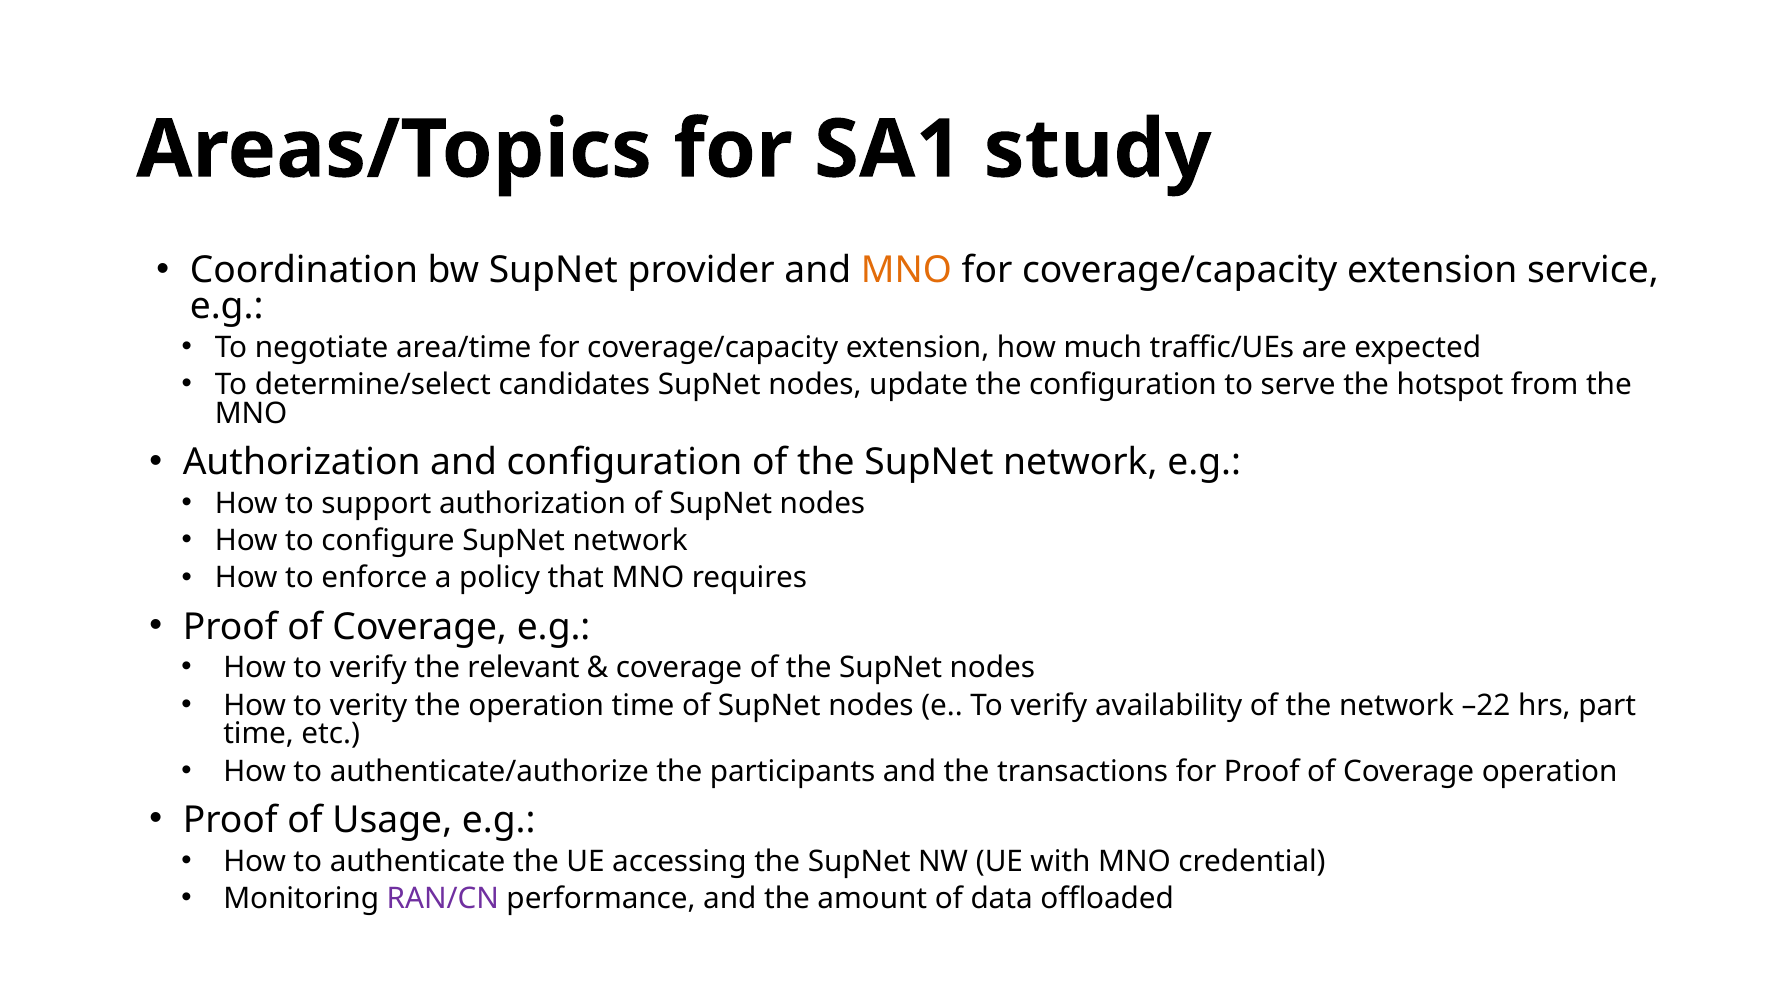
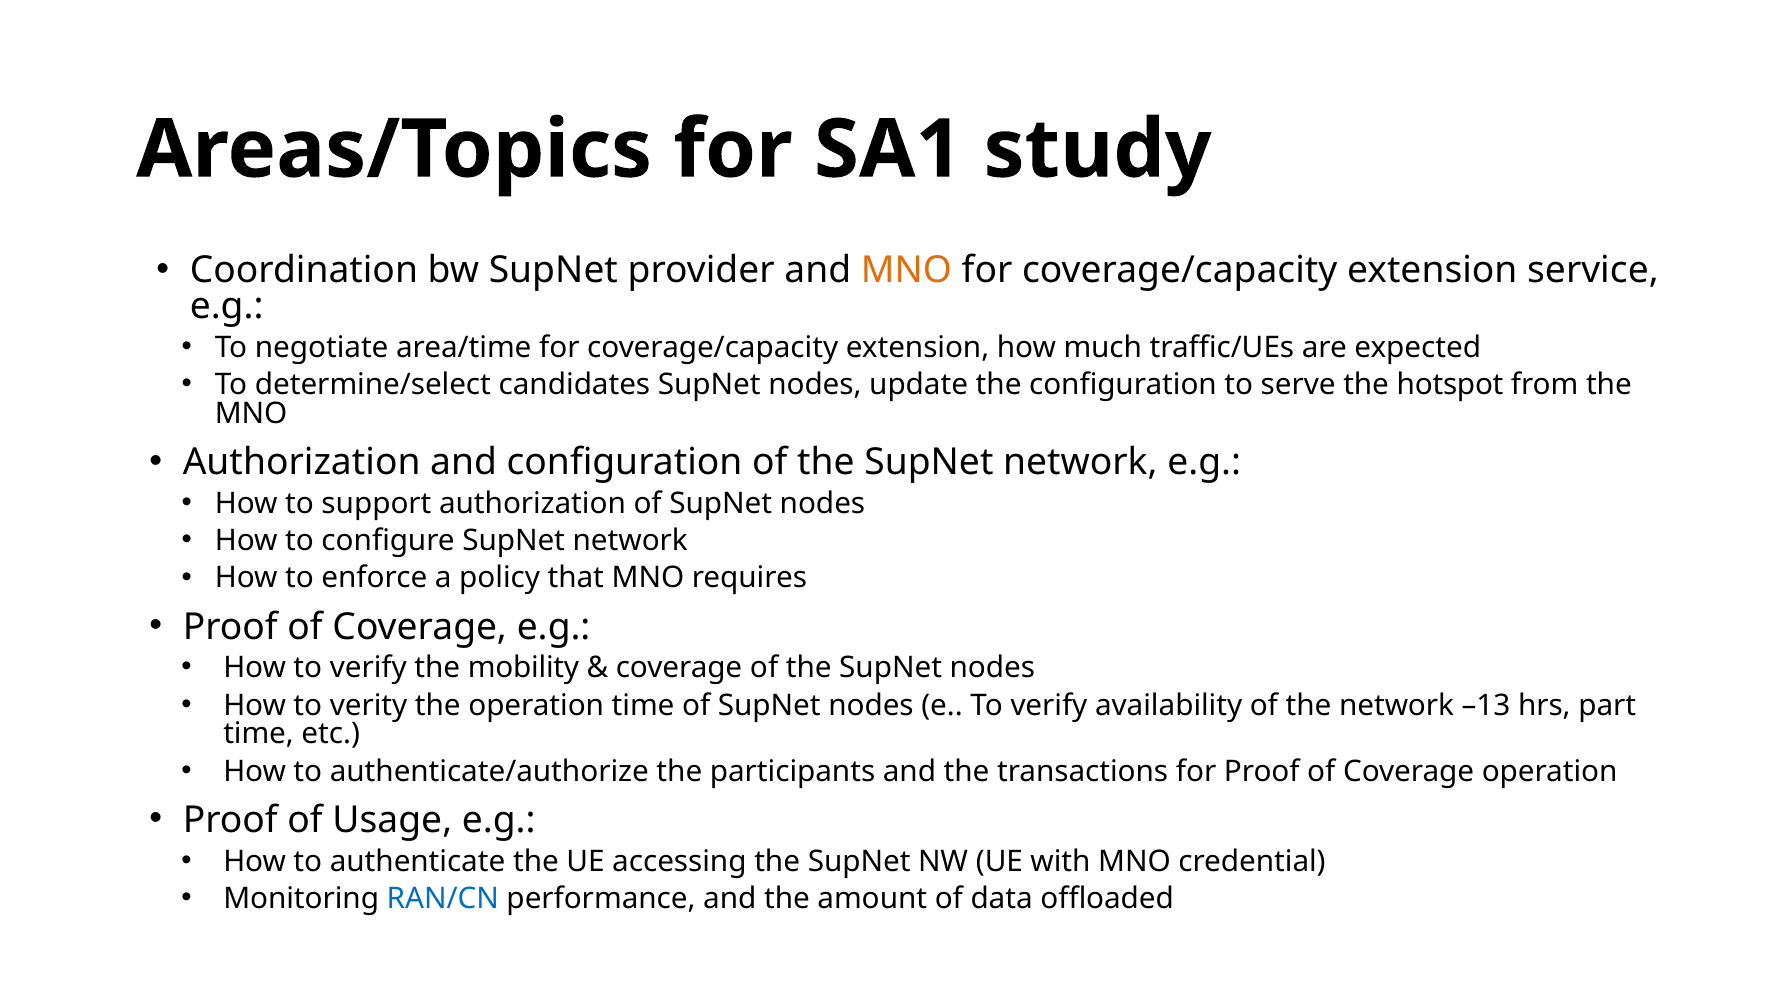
relevant: relevant -> mobility (523, 668)
–22: –22 -> –13 (1486, 706)
RAN/CN colour: purple -> blue (443, 899)
